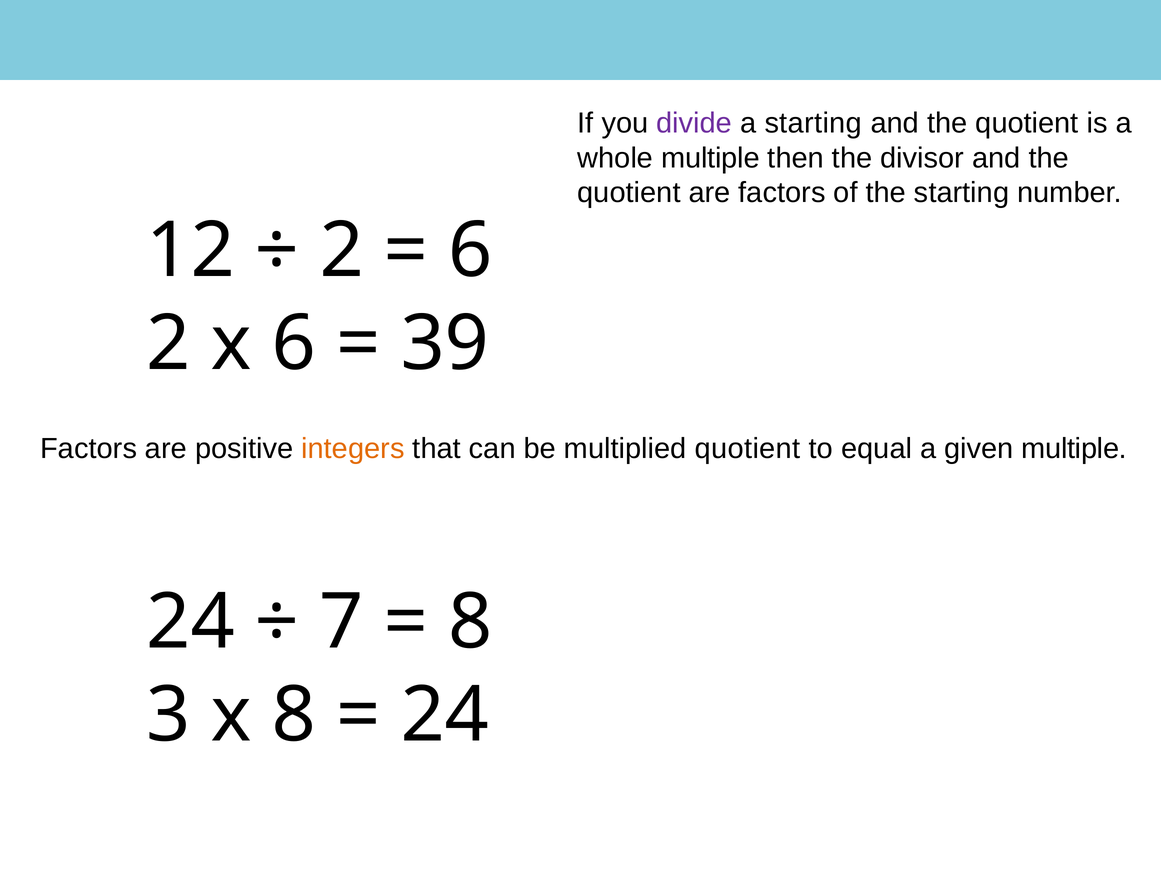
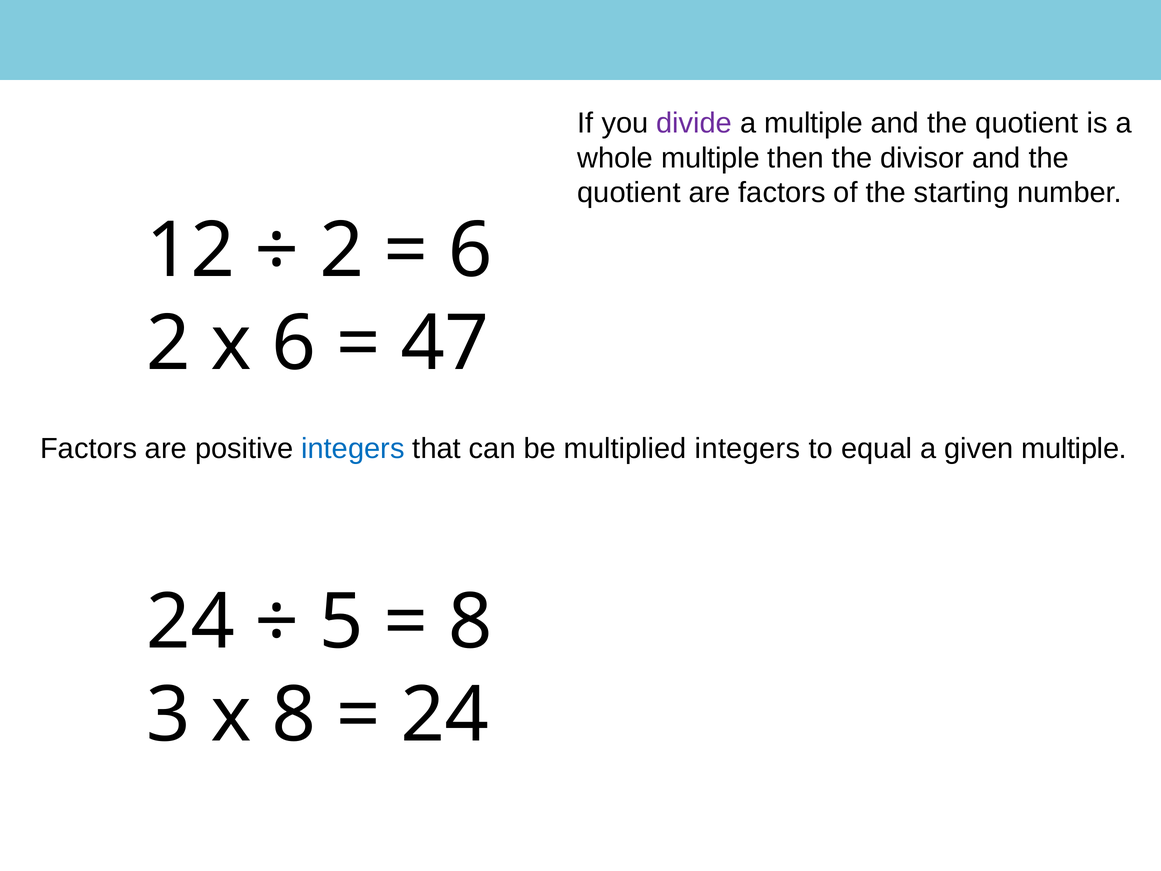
a starting: starting -> multiple (813, 123)
39: 39 -> 47 (445, 343)
integers colour: orange -> blue (353, 448)
multiplied quotient: quotient -> integers (748, 448)
7: 7 -> 5 (342, 622)
